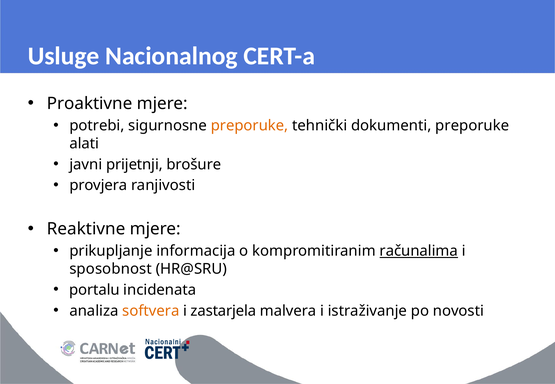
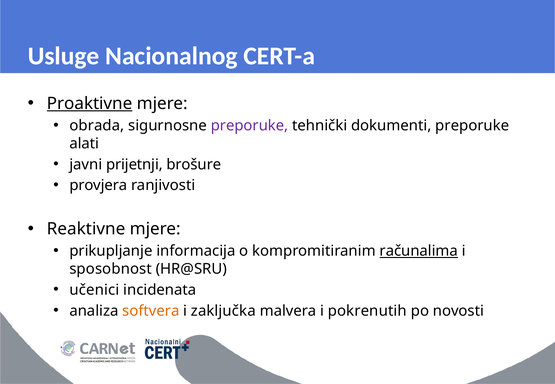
Proaktivne underline: none -> present (90, 104)
potrebi: potrebi -> obrada (97, 126)
preporuke colour: orange -> purple (250, 126)
portalu: portalu -> učenici (94, 290)
zastarjela: zastarjela -> zaključka (223, 311)
istraživanje: istraživanje -> pokrenutih (367, 311)
